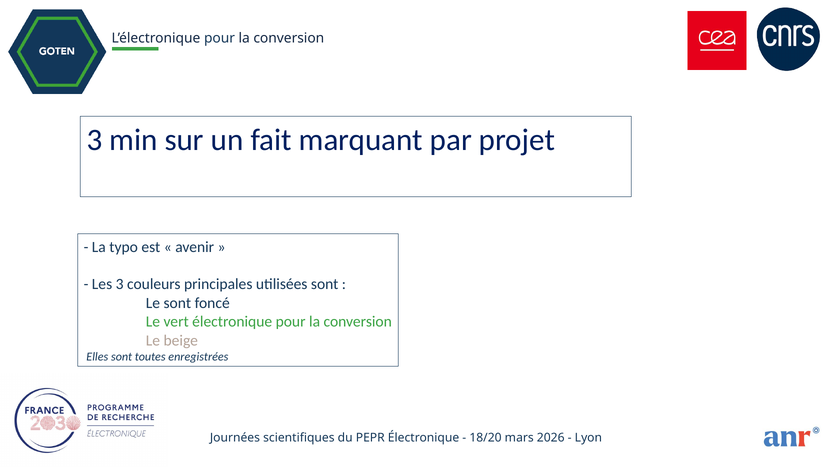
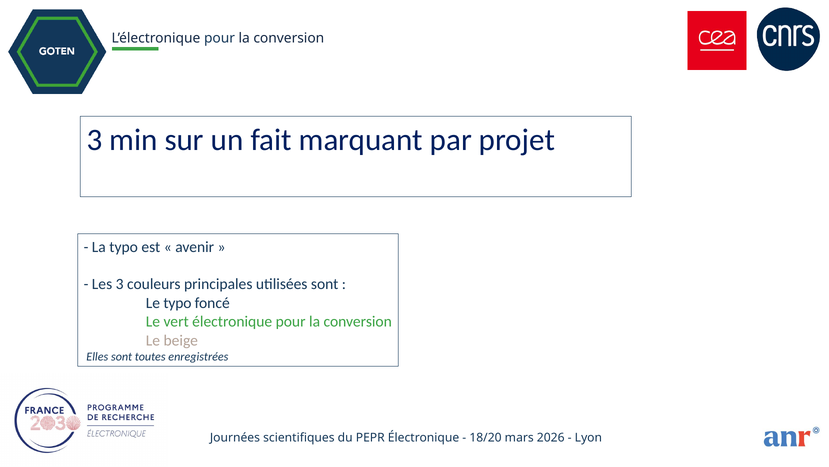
Le sont: sont -> typo (177, 303)
